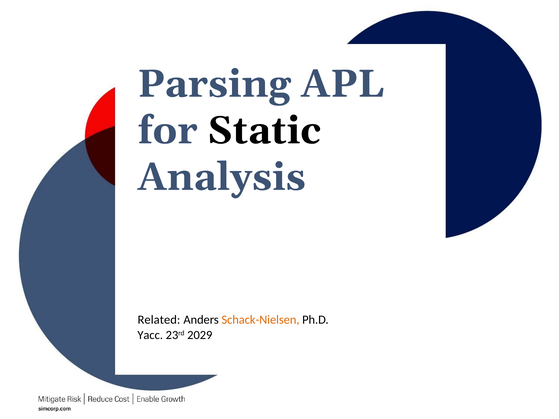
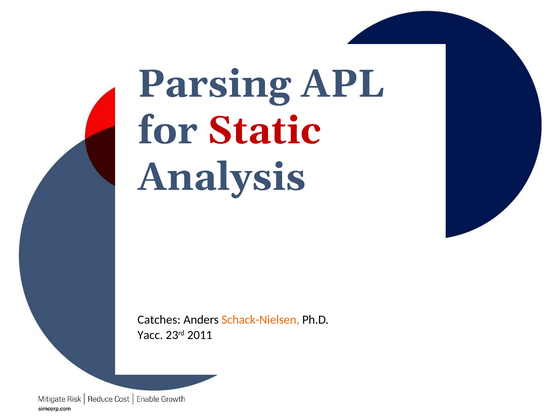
Static colour: black -> red (264, 131)
Related: Related -> Catches (159, 320)
2029: 2029 -> 2011 (200, 335)
